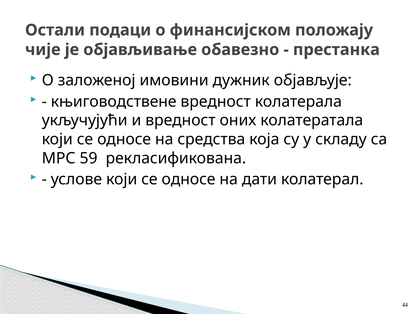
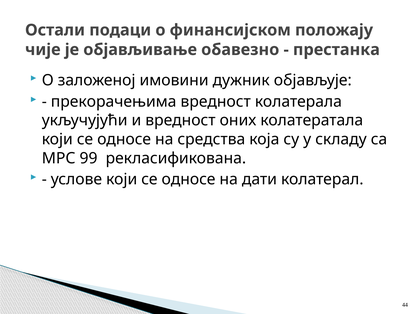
књиговодствене: књиговодствене -> прекорачењима (114, 101)
59: 59 -> 99 (89, 158)
